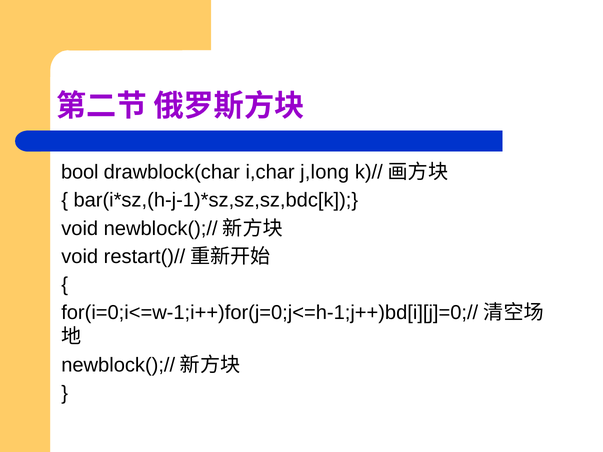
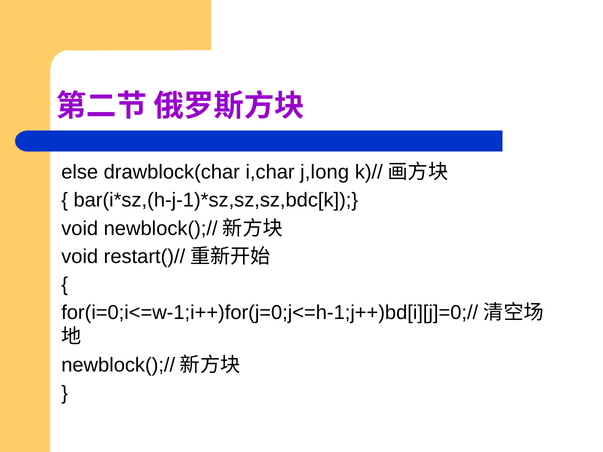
bool: bool -> else (80, 172)
